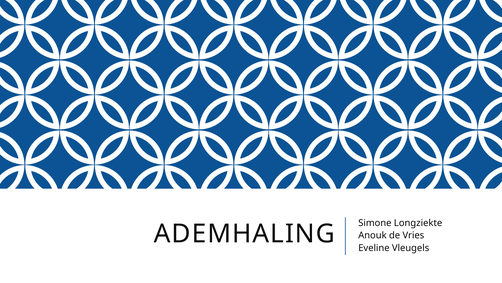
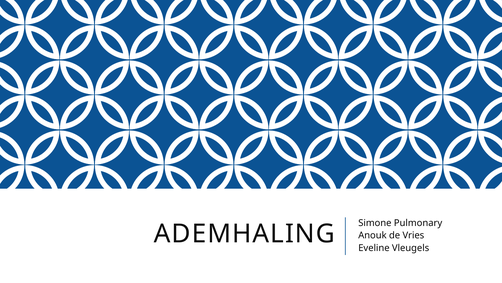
Longziekte: Longziekte -> Pulmonary (418, 223)
